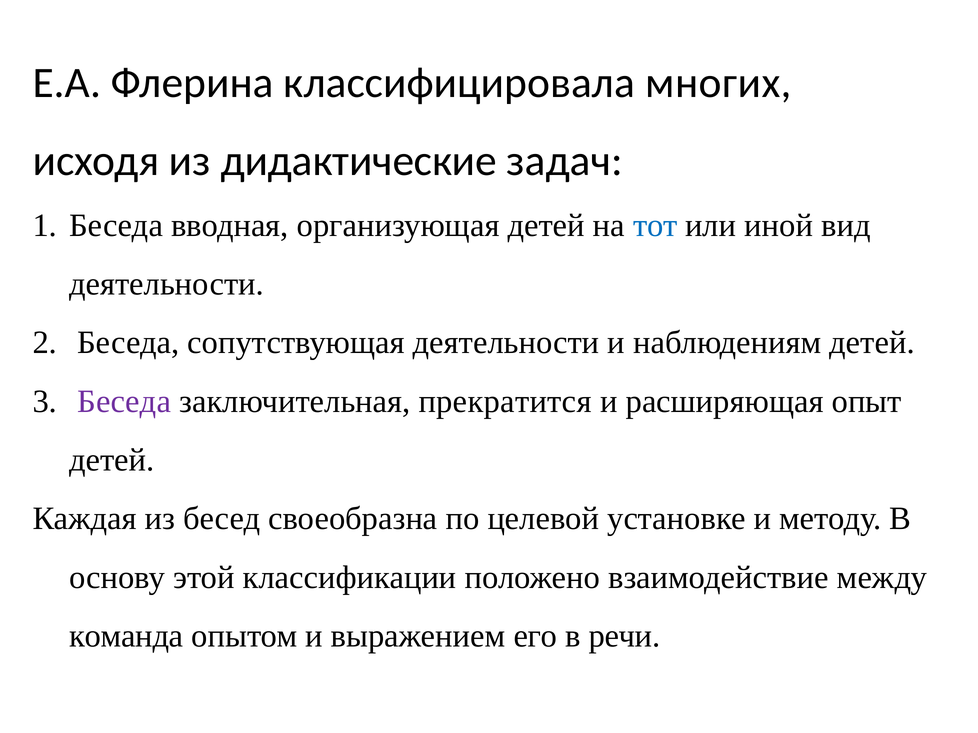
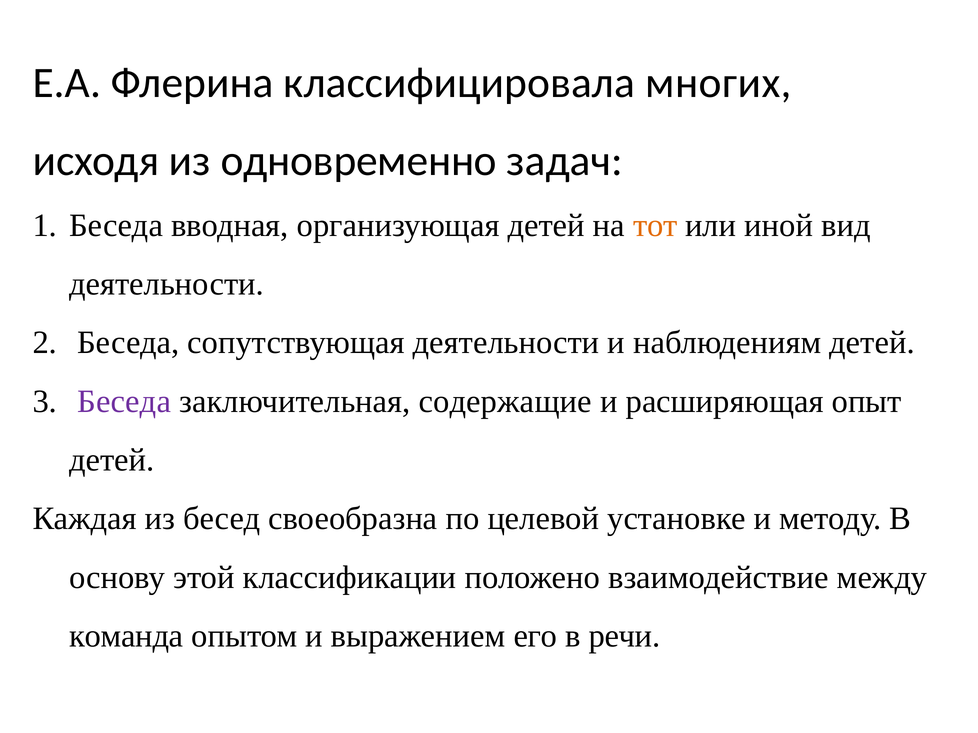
дидактические: дидактические -> одновременно (359, 161)
тот colour: blue -> orange (655, 226)
прекратится: прекратится -> содержащие (505, 402)
